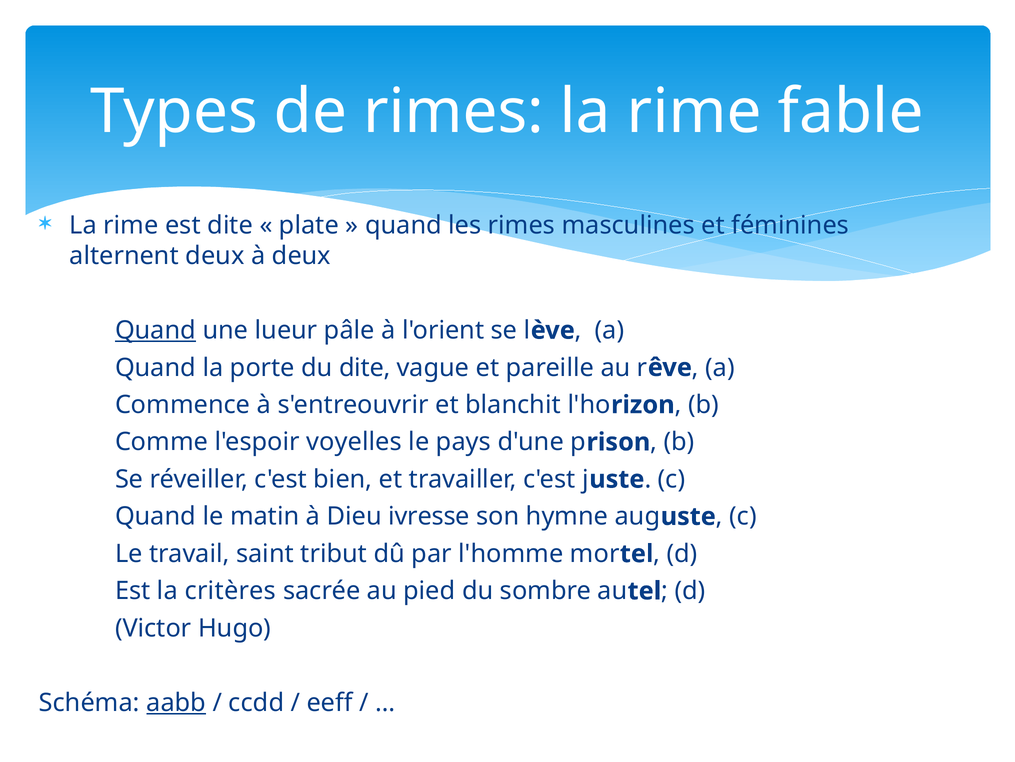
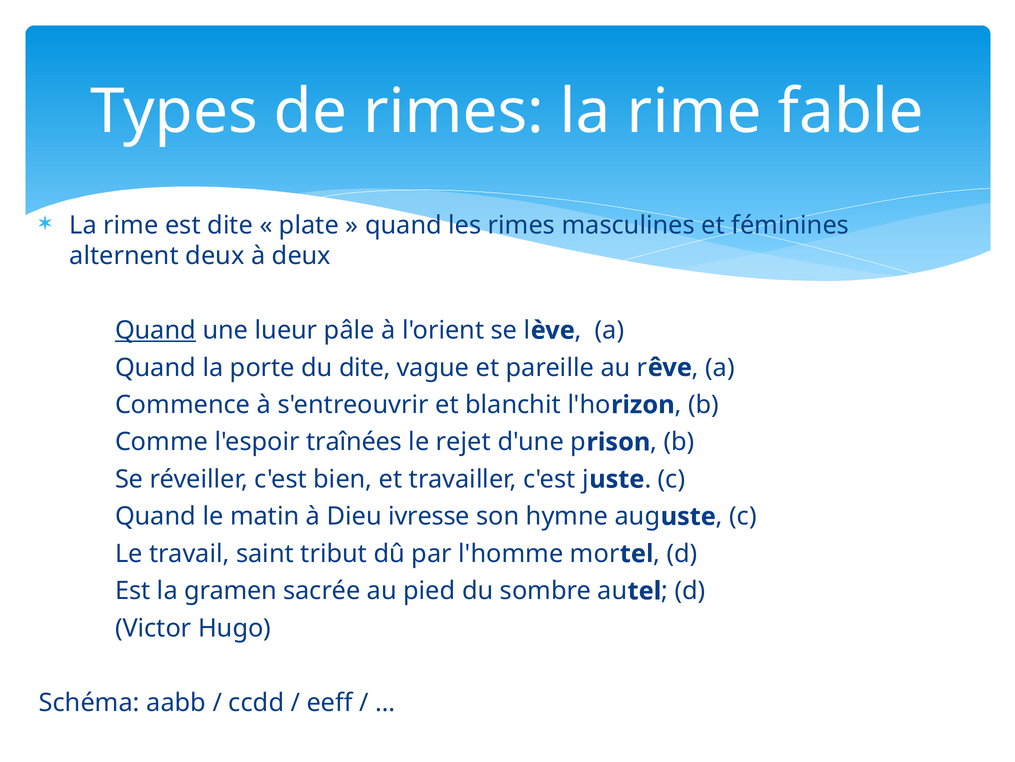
voyelles: voyelles -> traînées (354, 442)
pays: pays -> rejet (463, 442)
critères: critères -> gramen (231, 590)
aabb underline: present -> none (176, 702)
